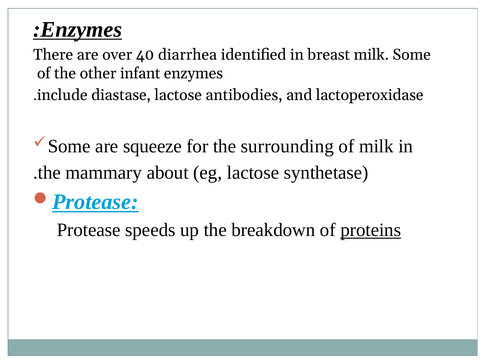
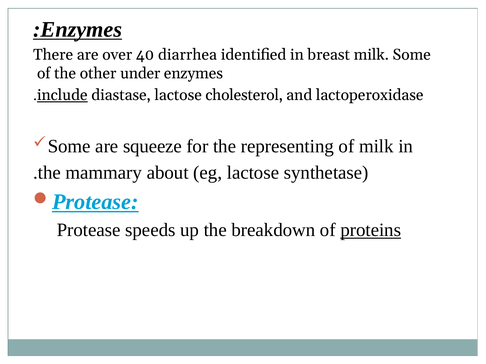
infant: infant -> under (140, 73)
include underline: none -> present (62, 95)
antibodies: antibodies -> cholesterol (244, 95)
surrounding: surrounding -> representing (287, 146)
